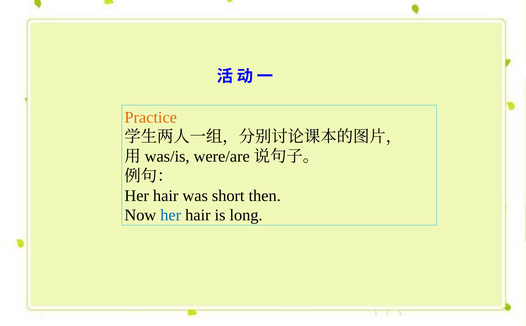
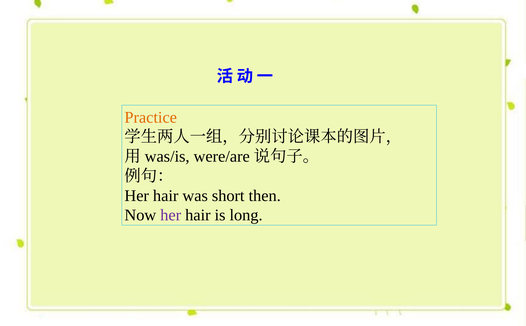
her colour: blue -> purple (171, 215)
